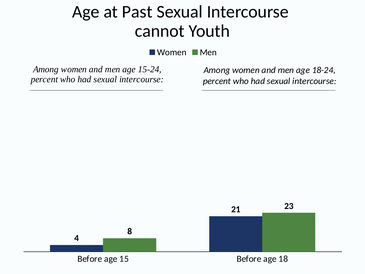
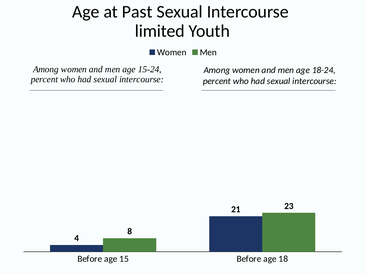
cannot: cannot -> limited (160, 31)
